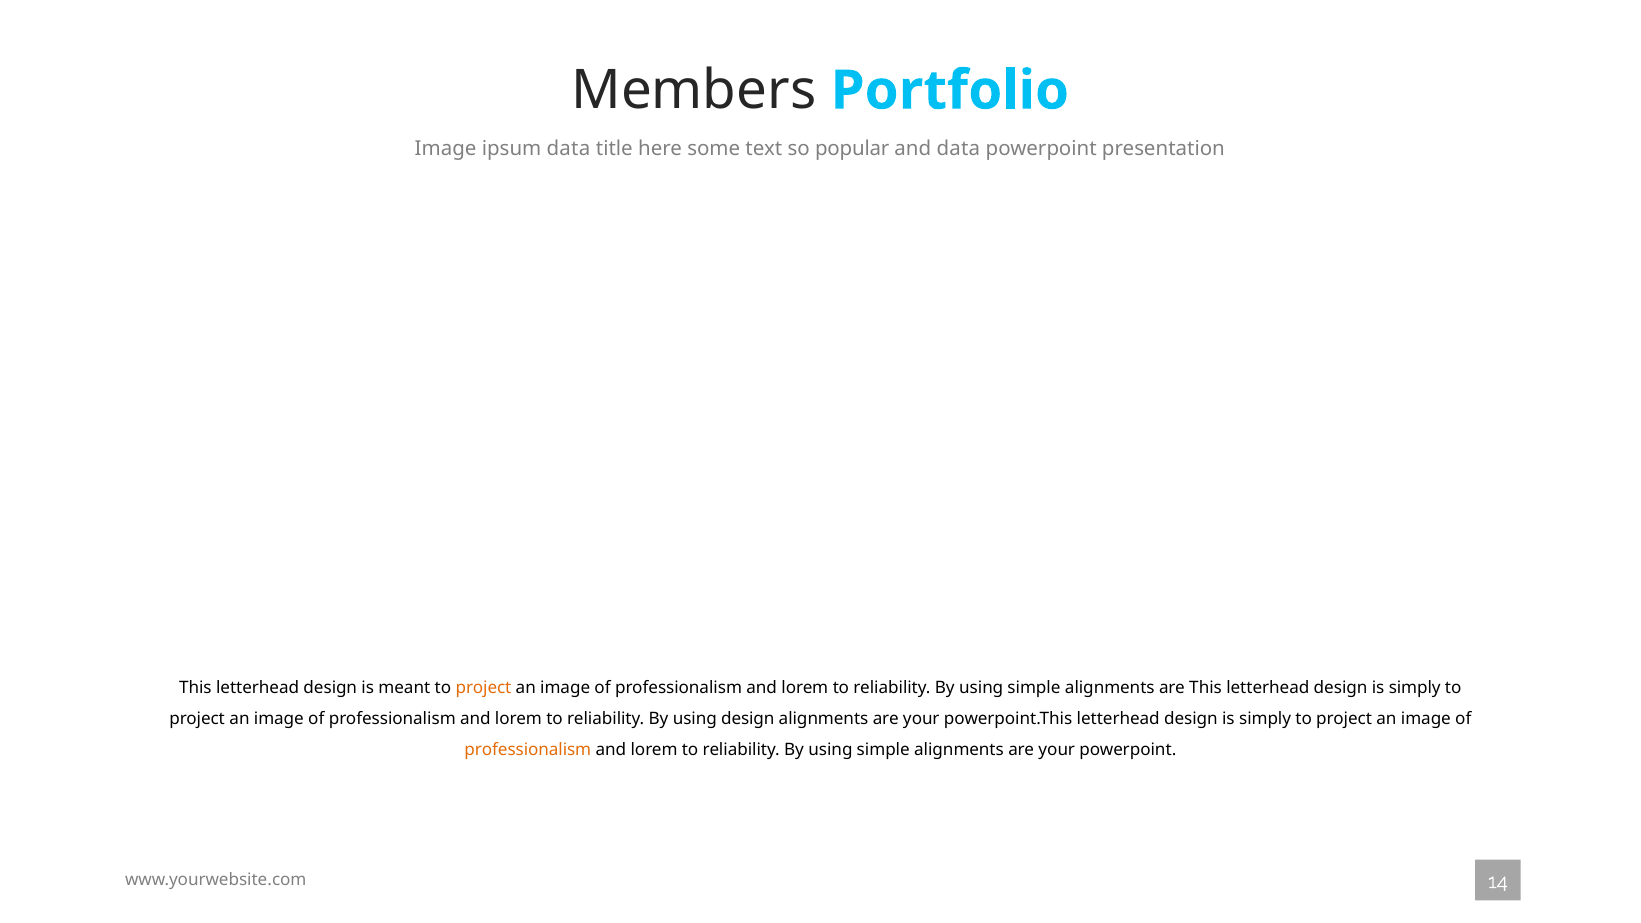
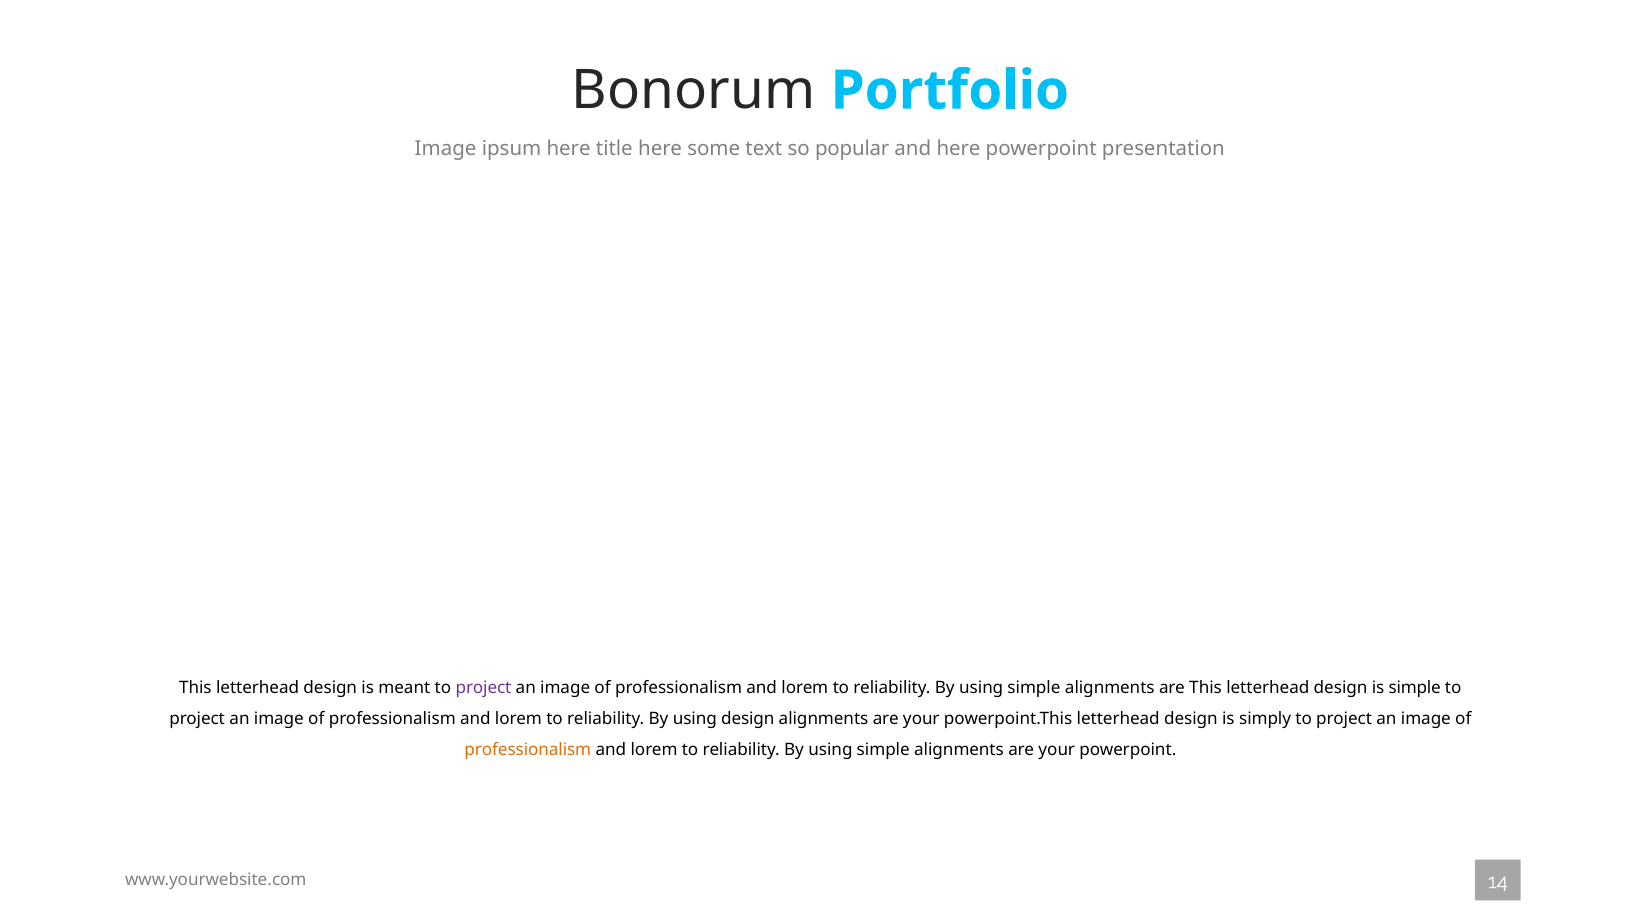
Members: Members -> Bonorum (694, 91)
ipsum data: data -> here (569, 149)
and data: data -> here (959, 149)
project colour: orange -> purple (483, 688)
simply: simply -> simple (1415, 688)
